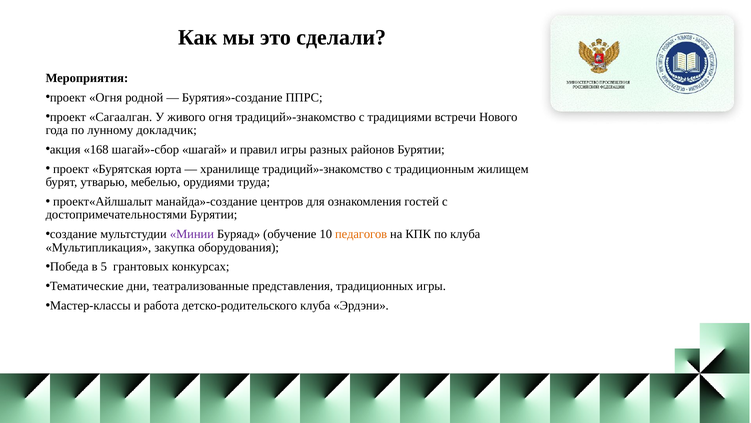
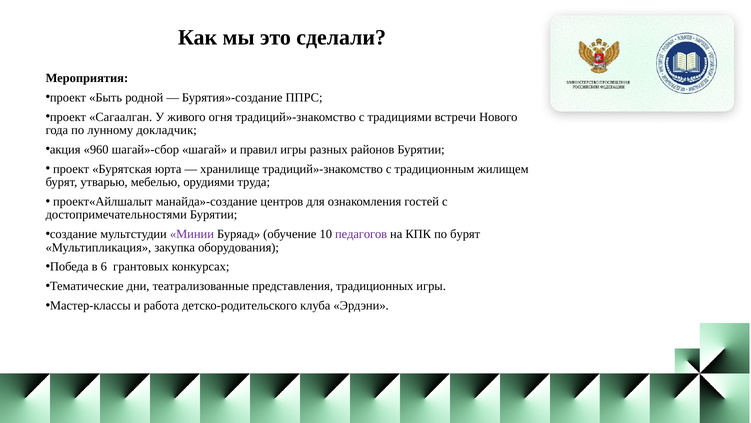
проект Огня: Огня -> Быть (106, 97)
168: 168 -> 960 (96, 149)
педагогов colour: orange -> purple (361, 234)
по клуба: клуба -> бурят (465, 234)
5: 5 -> 6 (104, 266)
